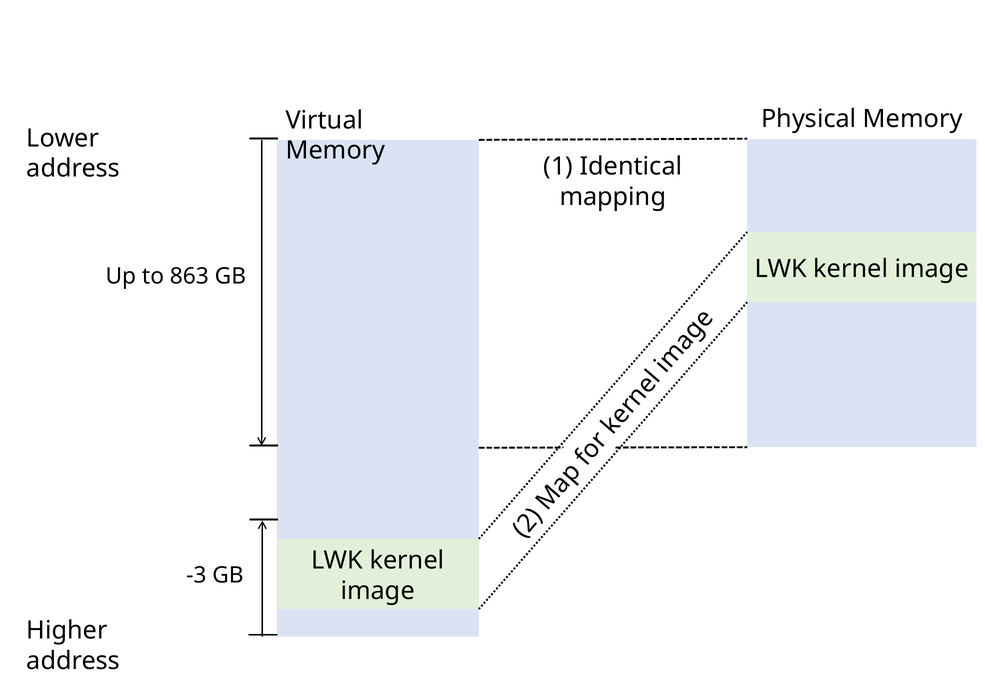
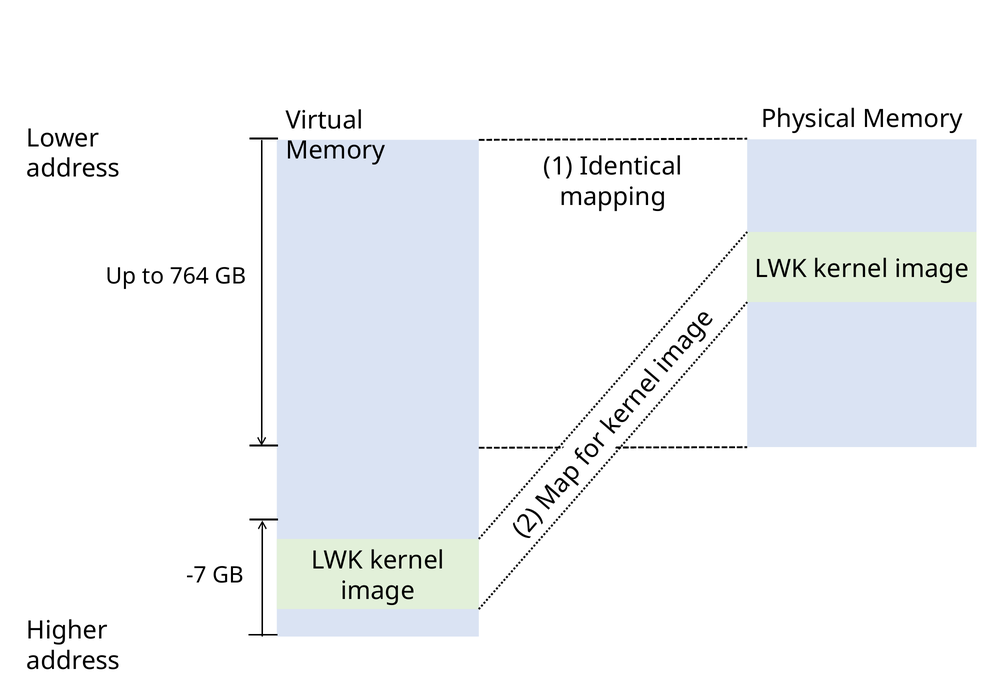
863: 863 -> 764 (189, 276)
-3: -3 -> -7 (196, 575)
